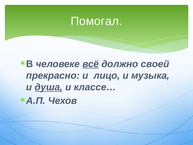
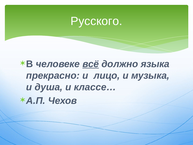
Помогал: Помогал -> Русского (96, 21)
своей: своей -> языка (155, 64)
душа underline: present -> none (49, 87)
